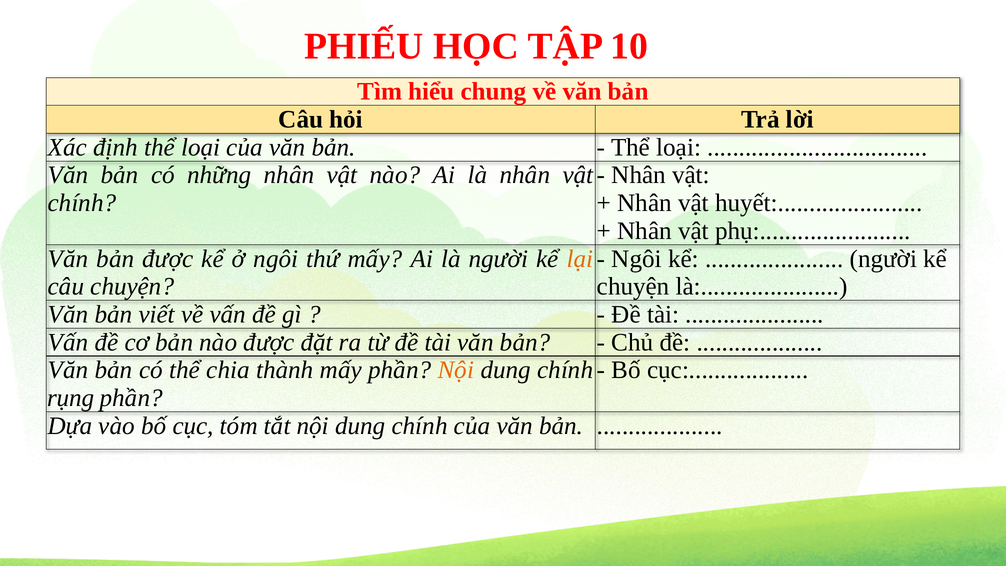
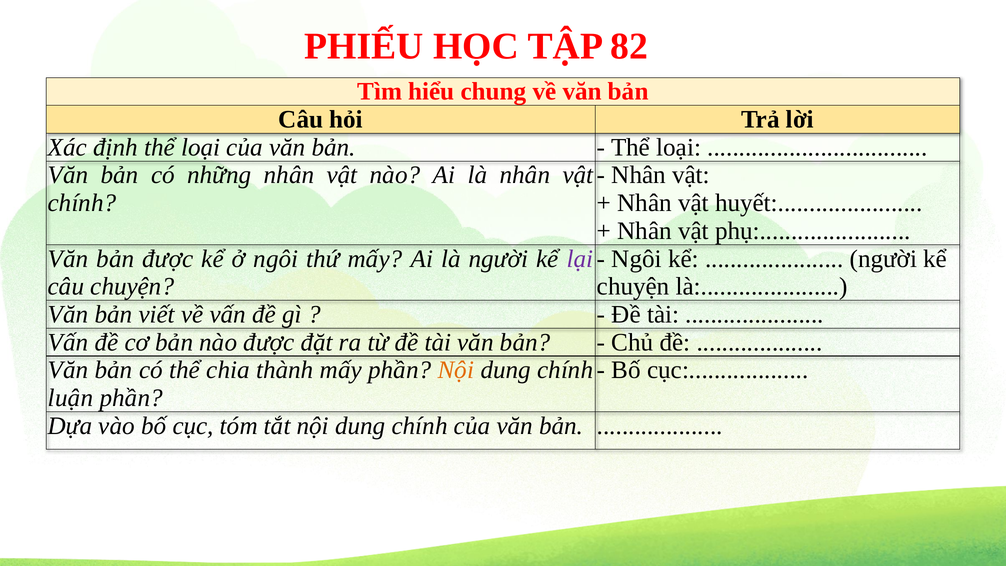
10: 10 -> 82 (629, 46)
lại colour: orange -> purple (580, 259)
rụng: rụng -> luận (71, 398)
